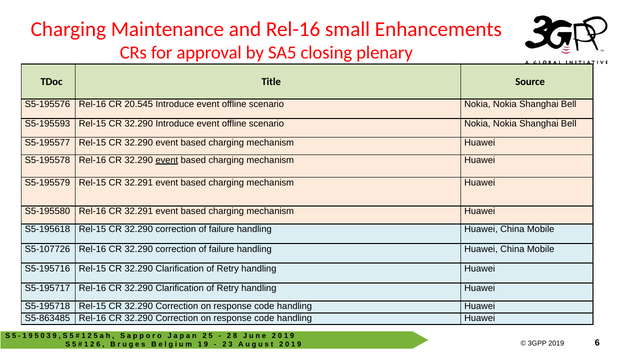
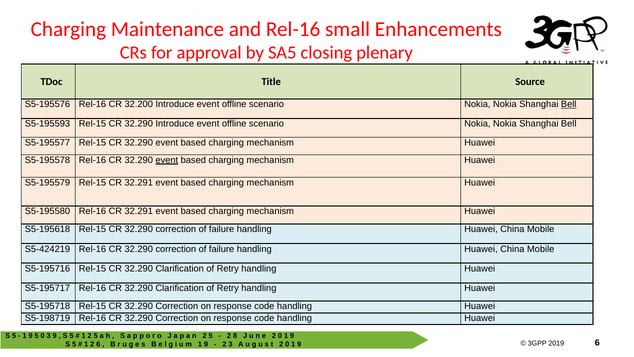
20.545: 20.545 -> 32.200 (139, 104)
Bell underline: none -> present (569, 104)
S5-107726: S5-107726 -> S5-424219 (47, 249)
S5-863485: S5-863485 -> S5-198719 (47, 318)
